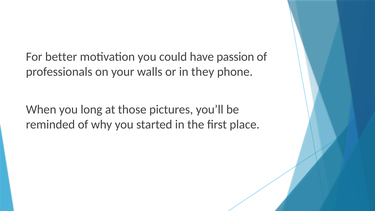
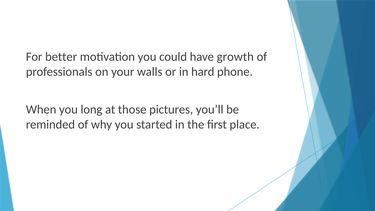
passion: passion -> growth (235, 57)
they: they -> hard (203, 72)
